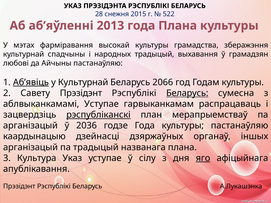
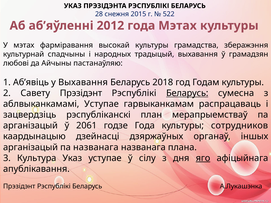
2013: 2013 -> 2012 (110, 26)
года Плана: Плана -> Мэтах (178, 26)
Аб’явіць underline: present -> none (31, 82)
у Культурнай: Культурнай -> Выхавання (83, 82)
2066: 2066 -> 2018 (163, 82)
рэспубліканскі underline: present -> none (98, 115)
2036: 2036 -> 2061 (87, 126)
культуры пастанаўляю: пастанаўляю -> сотрудников (240, 126)
па традыцый: традыцый -> названага (96, 147)
